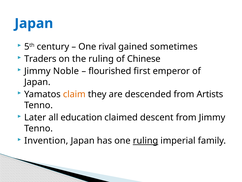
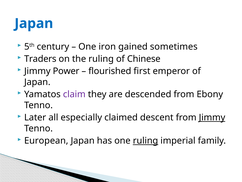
rival: rival -> iron (107, 46)
Noble: Noble -> Power (66, 71)
claim colour: orange -> purple (74, 94)
Artists: Artists -> Ebony (210, 94)
education: education -> especially (81, 117)
Jimmy underline: none -> present (212, 117)
Invention: Invention -> European (46, 140)
